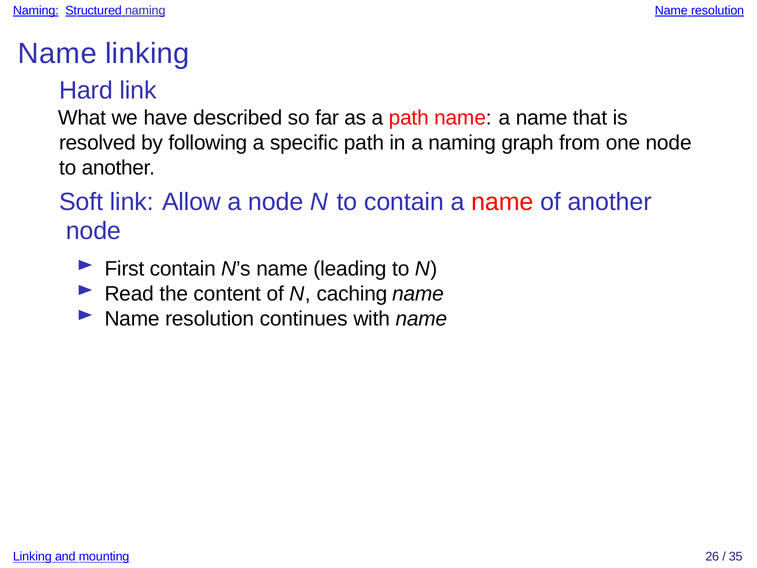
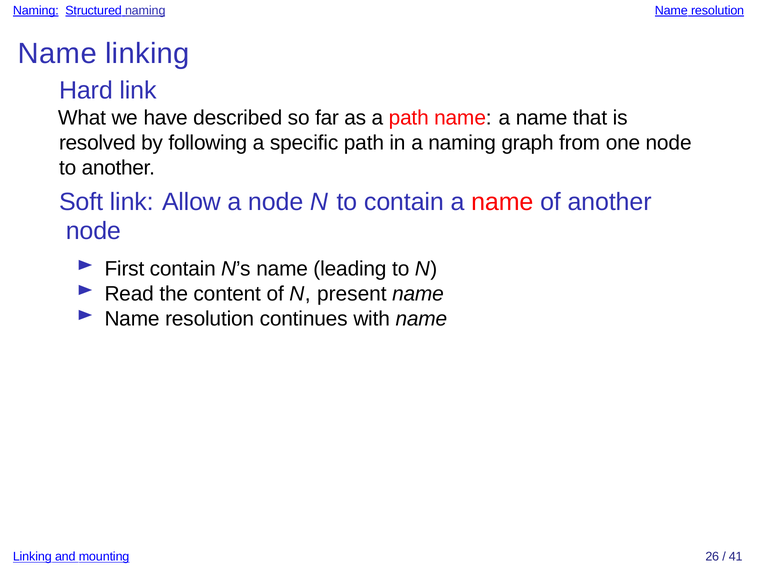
caching: caching -> present (352, 294)
35: 35 -> 41 (736, 557)
